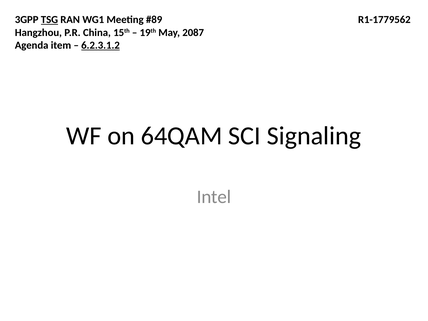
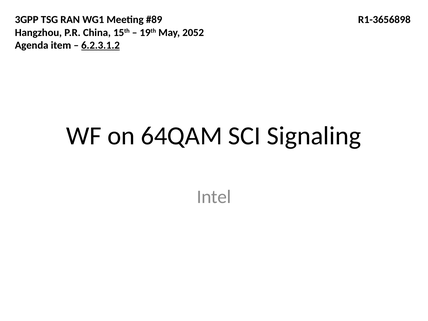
TSG underline: present -> none (49, 20)
R1-1779562: R1-1779562 -> R1-3656898 (384, 20)
2087: 2087 -> 2052 (193, 33)
